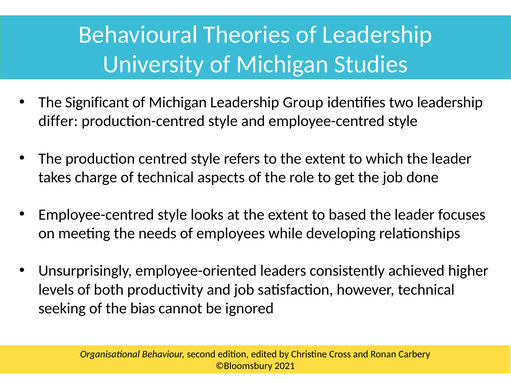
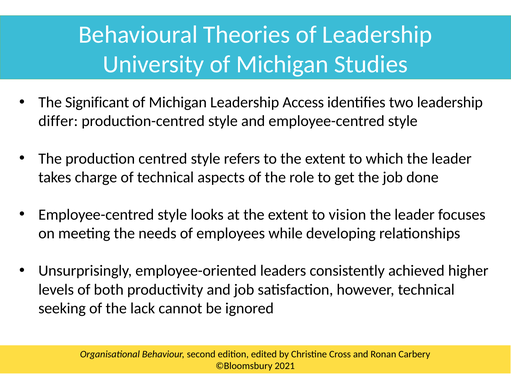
Group: Group -> Access (303, 102)
based: based -> vision (347, 215)
bias: bias -> lack (143, 308)
